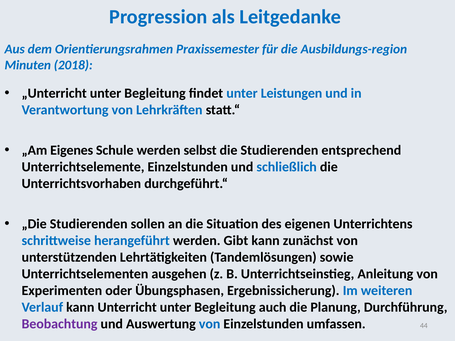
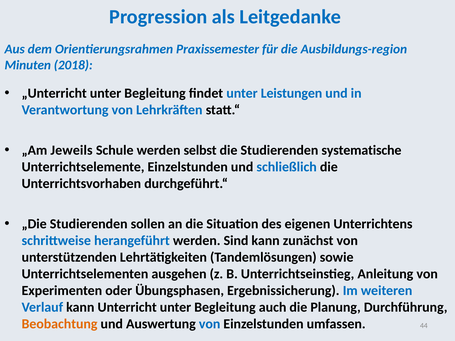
Eigenes: Eigenes -> Jeweils (72, 150)
entsprechend: entsprechend -> systematische (361, 150)
Gibt: Gibt -> Sind (236, 241)
Beobachtung colour: purple -> orange (60, 324)
